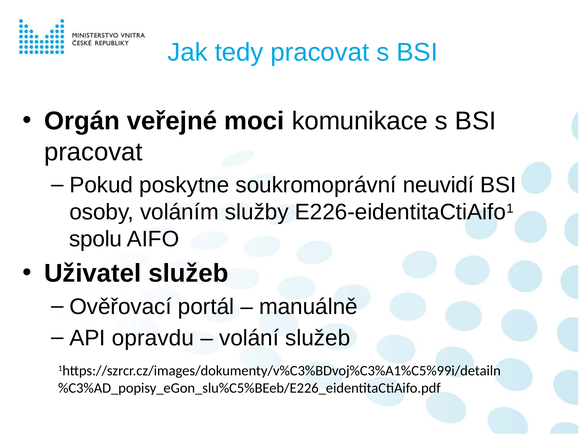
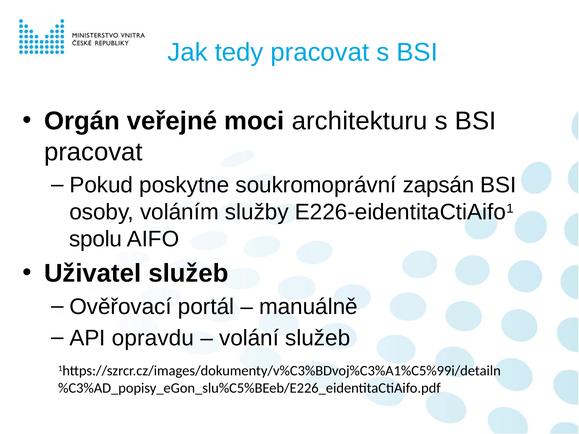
komunikace: komunikace -> architekturu (360, 121)
neuvidí: neuvidí -> zapsán (438, 185)
